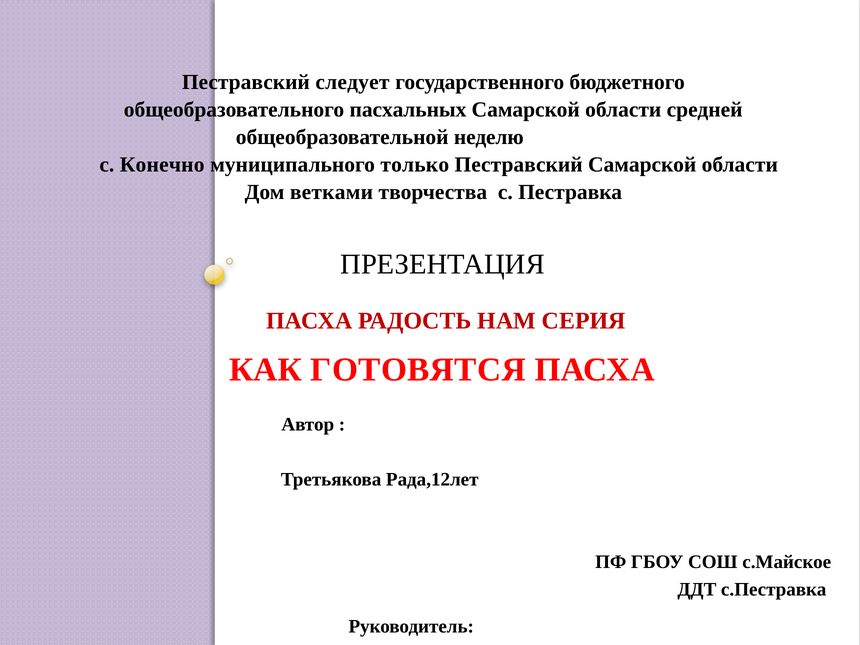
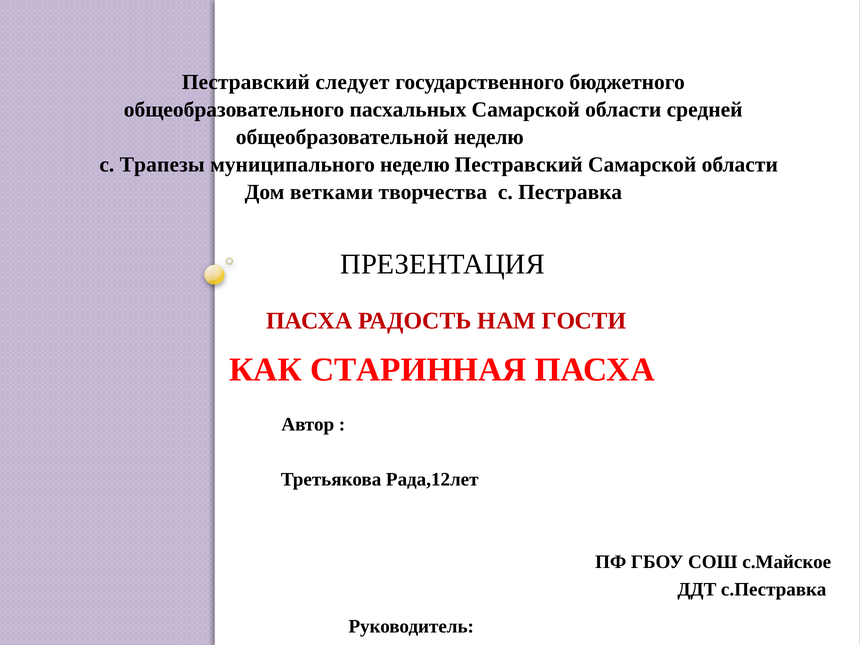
Конечно: Конечно -> Трапезы (162, 165)
муниципального только: только -> неделю (415, 165)
СЕРИЯ: СЕРИЯ -> ГОСТИ (584, 321)
ГОТОВЯТСЯ: ГОТОВЯТСЯ -> СТАРИННАЯ (418, 369)
